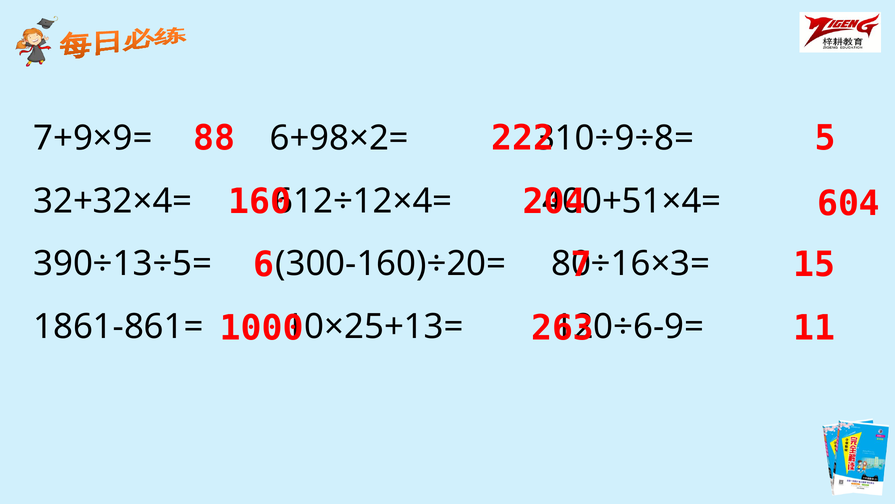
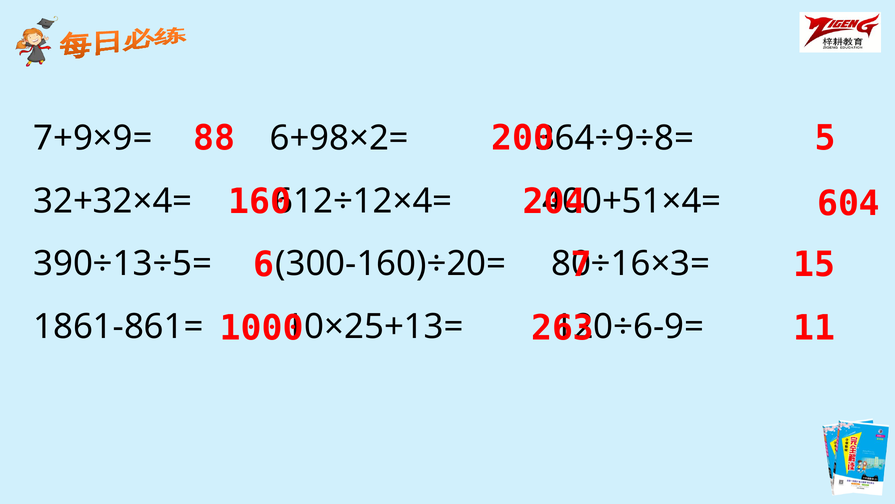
222: 222 -> 200 (523, 138)
310÷9÷8=: 310÷9÷8= -> 364÷9÷8= (615, 138)
